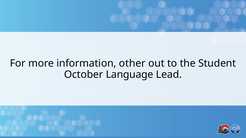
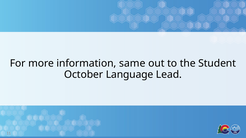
other: other -> same (132, 64)
